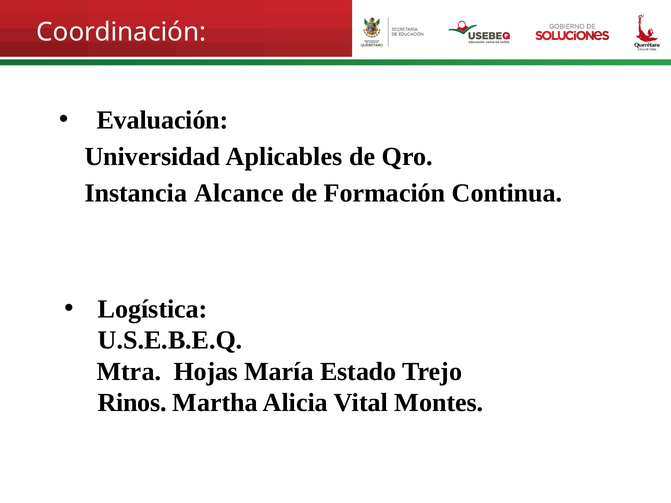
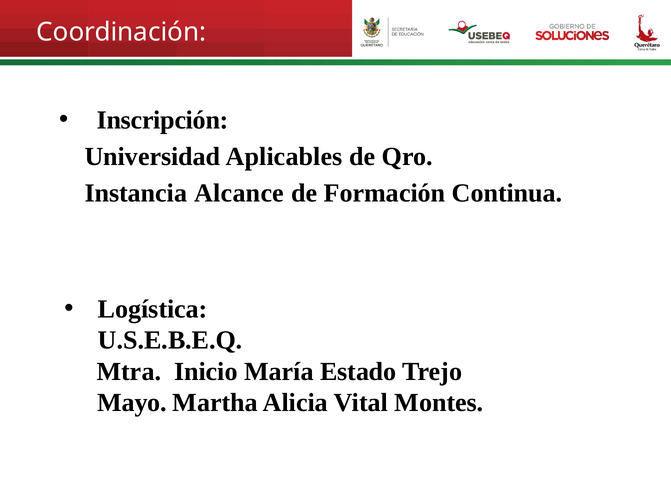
Evaluación: Evaluación -> Inscripción (163, 120)
Hojas: Hojas -> Inicio (206, 372)
Rinos: Rinos -> Mayo (132, 403)
